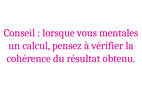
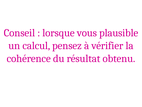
mentales: mentales -> plausible (119, 33)
